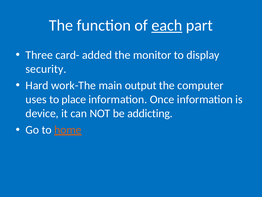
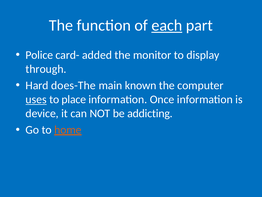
Three: Three -> Police (39, 55)
security: security -> through (46, 69)
work-The: work-The -> does-The (73, 85)
output: output -> known (141, 85)
uses underline: none -> present (36, 99)
